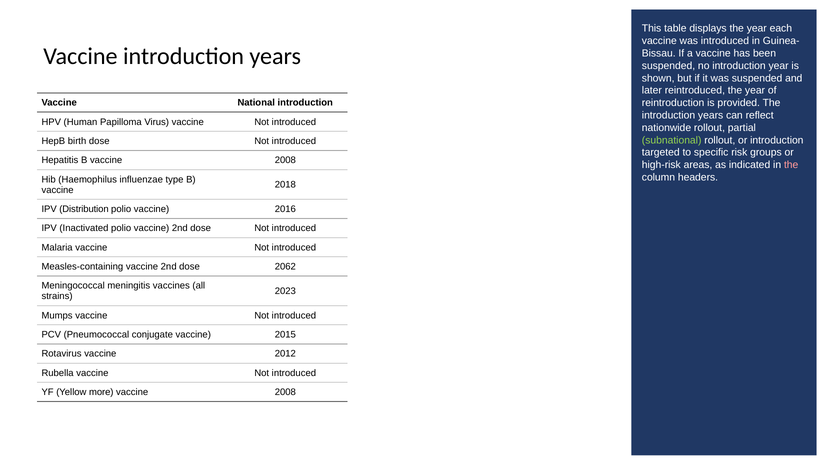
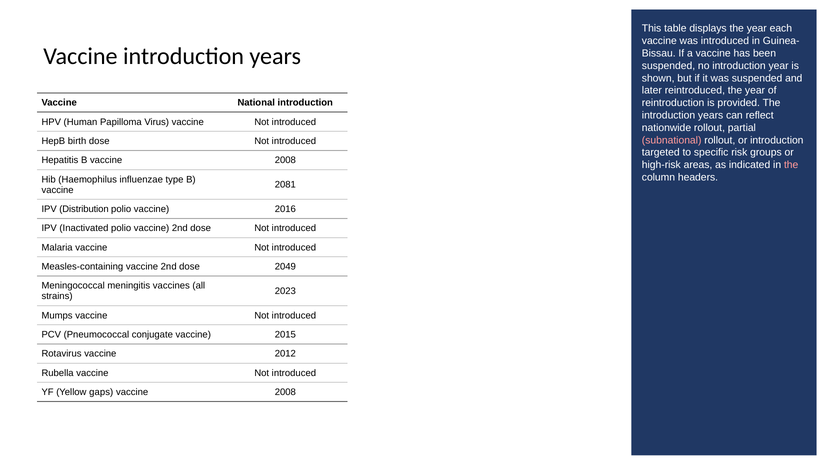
subnational colour: light green -> pink (672, 140)
2018: 2018 -> 2081 (285, 185)
2062: 2062 -> 2049 (285, 267)
more: more -> gaps (101, 392)
